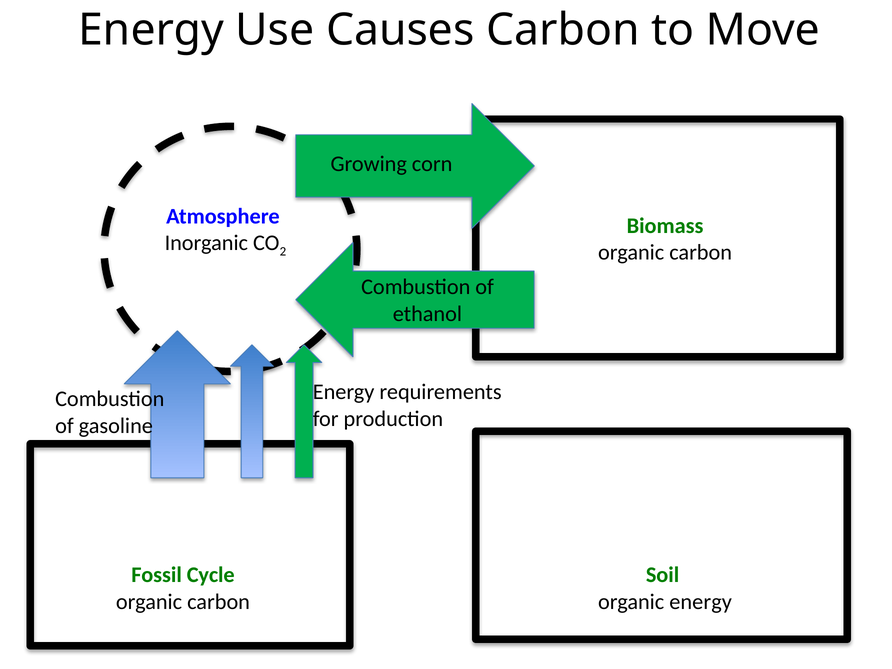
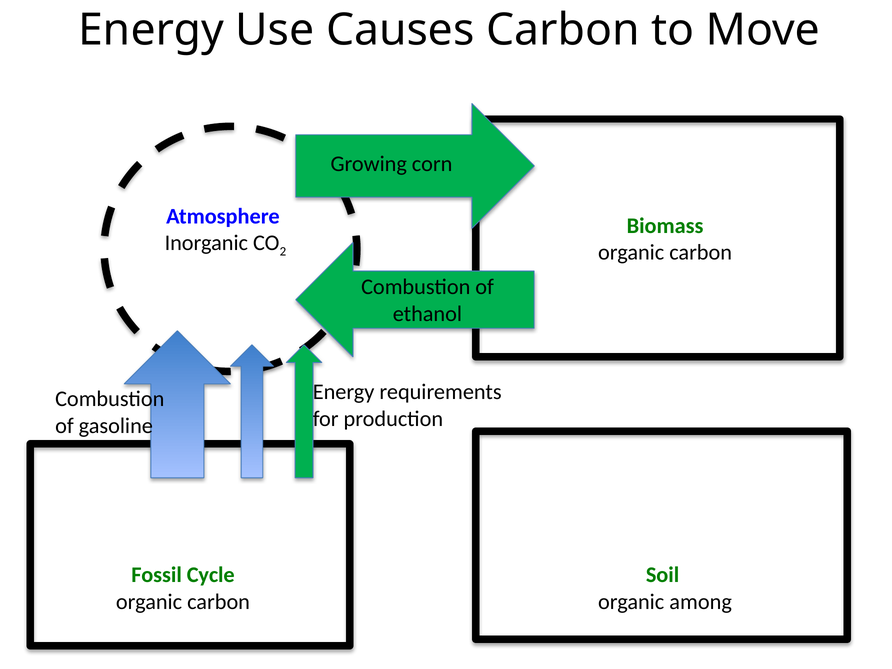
organic energy: energy -> among (701, 602)
